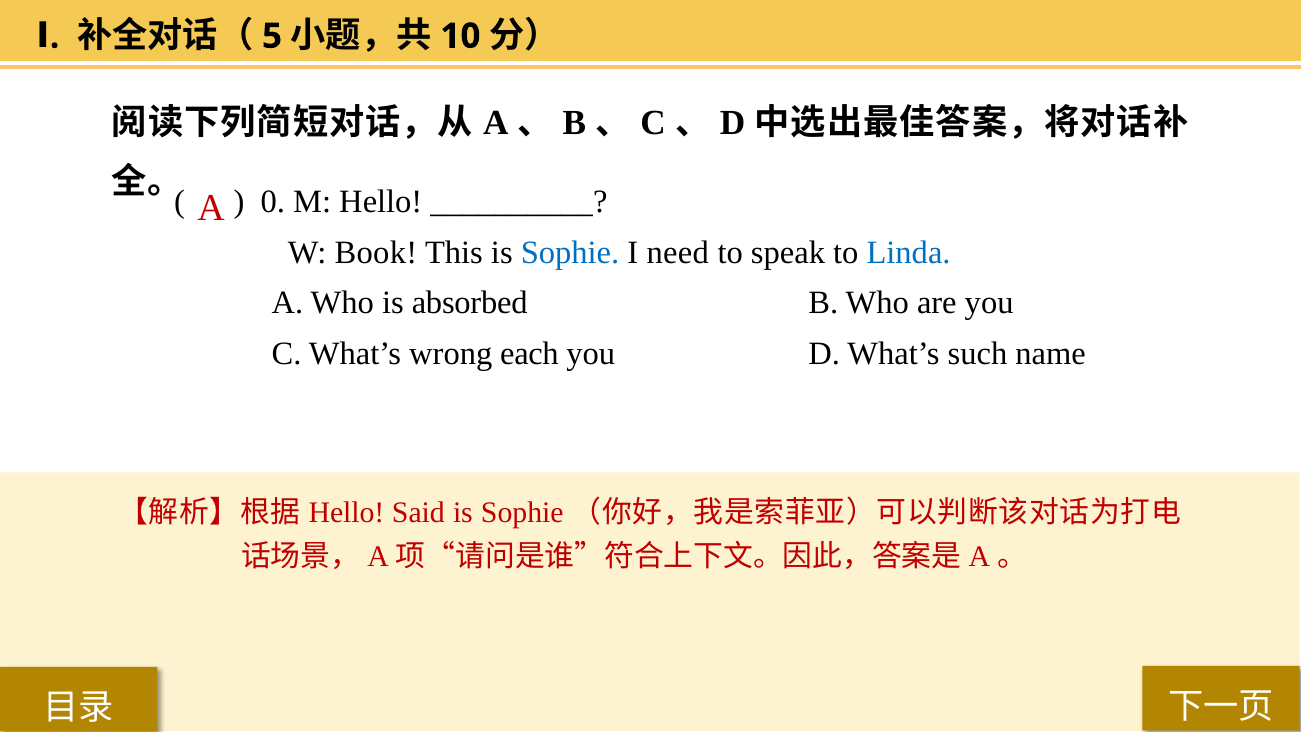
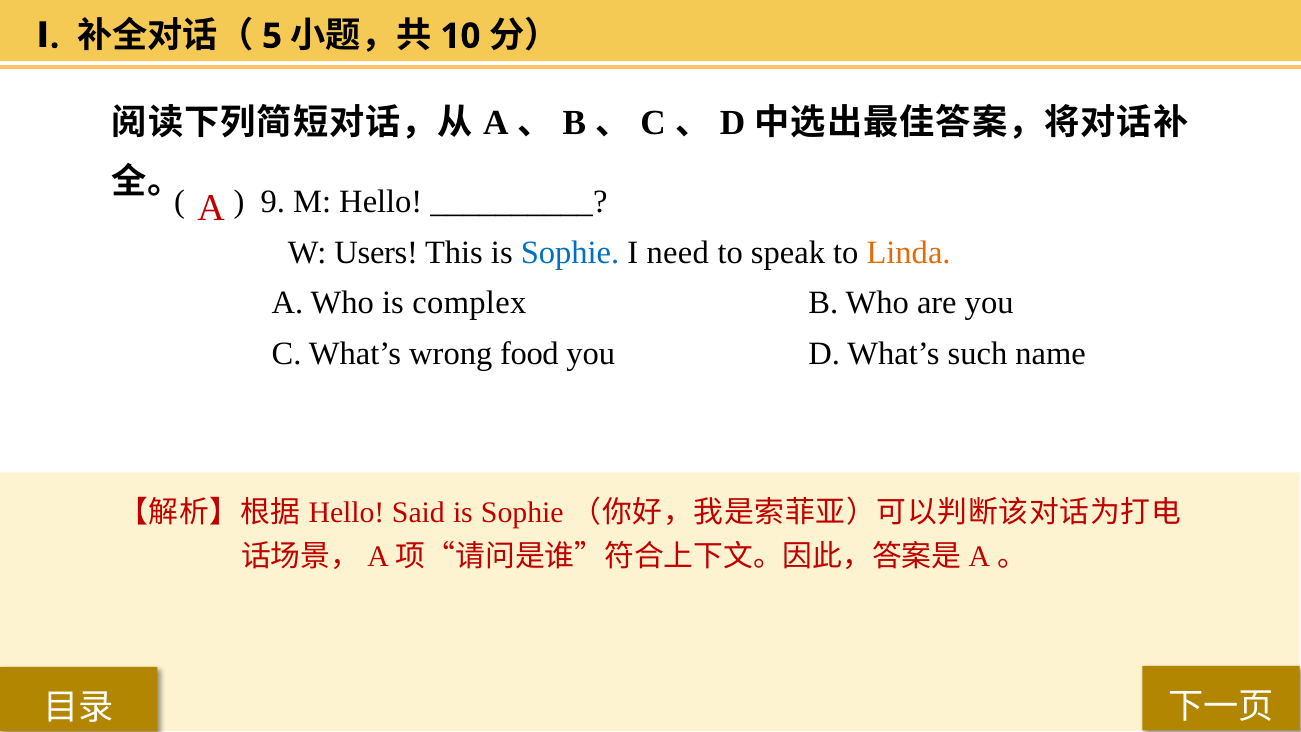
0: 0 -> 9 (273, 202)
Book: Book -> Users (376, 252)
Linda colour: blue -> orange (909, 252)
absorbed: absorbed -> complex (469, 303)
each: each -> food (529, 354)
